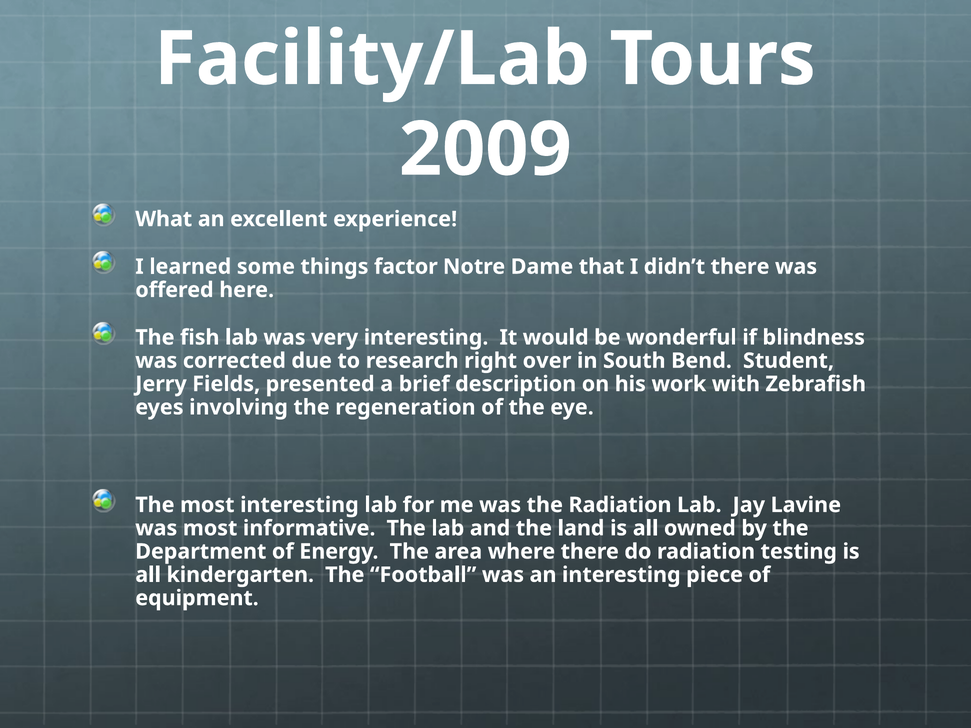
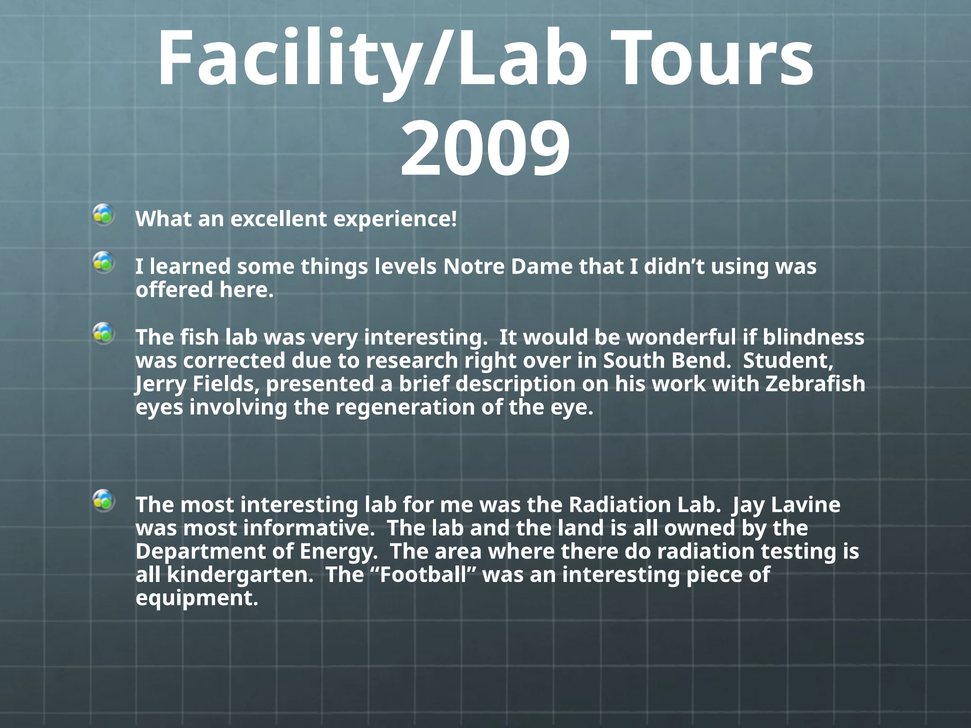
factor: factor -> levels (406, 267)
didn’t there: there -> using (740, 267)
